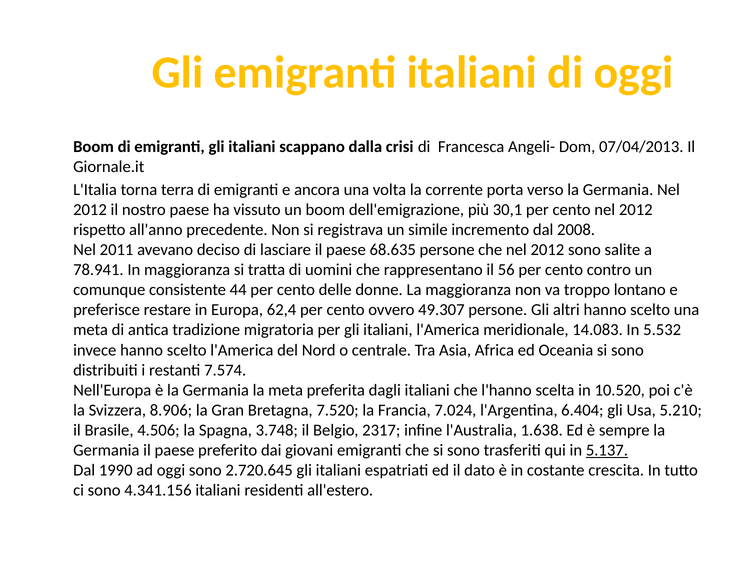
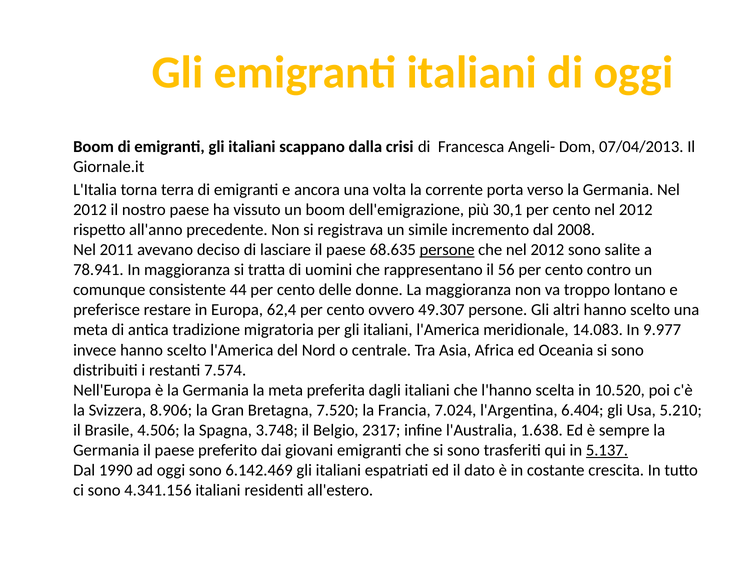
persone underline: none -> present (447, 250)
5.532: 5.532 -> 9.977 (662, 330)
2.720.645: 2.720.645 -> 6.142.469 (259, 469)
